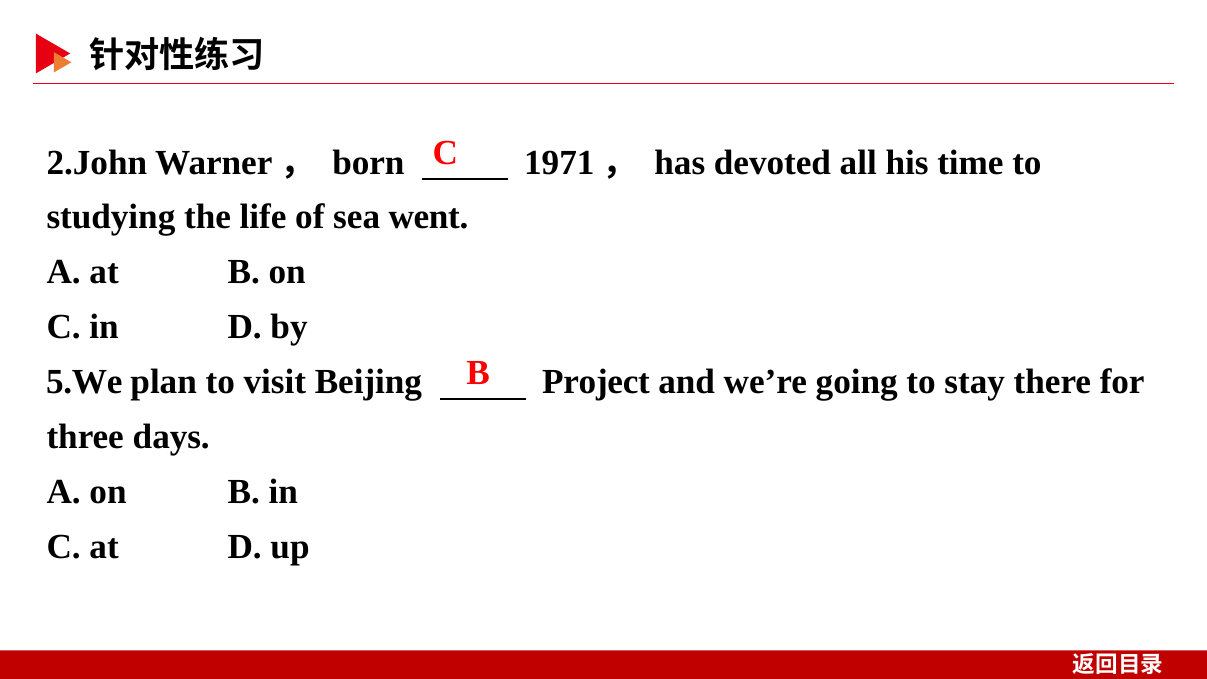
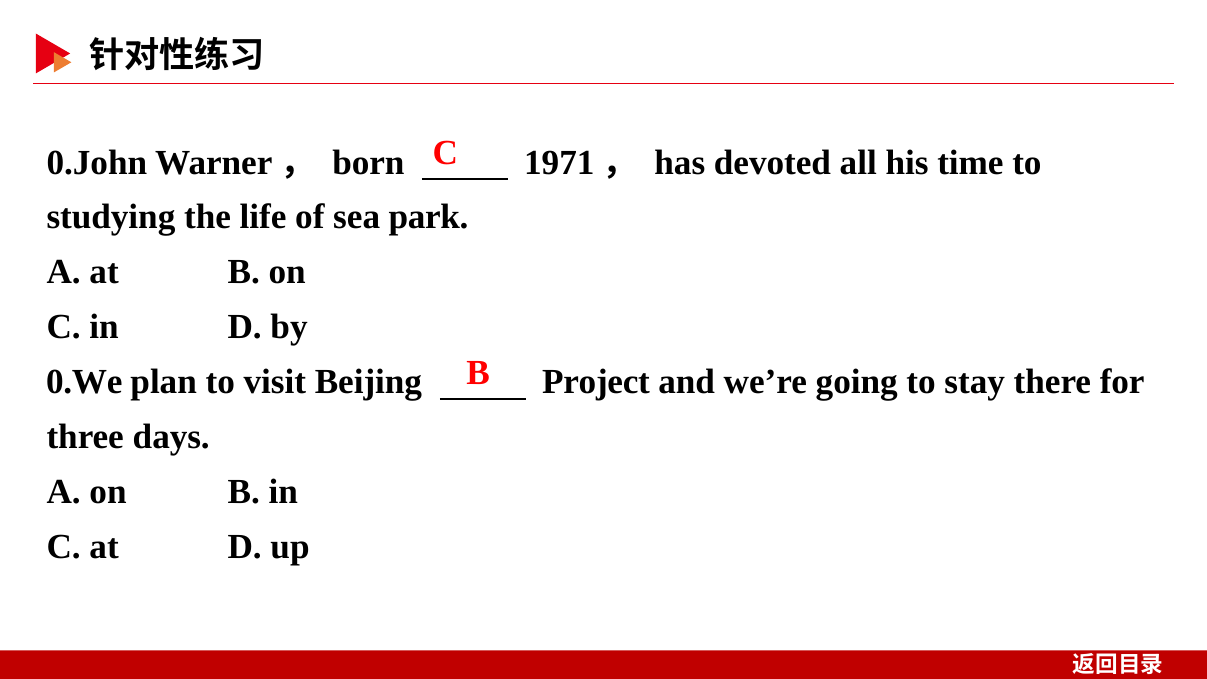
2.John: 2.John -> 0.John (97, 162)
went: went -> park (428, 217)
5.We: 5.We -> 0.We (84, 382)
